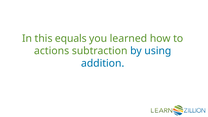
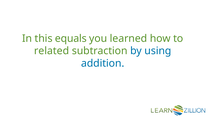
actions: actions -> related (52, 51)
